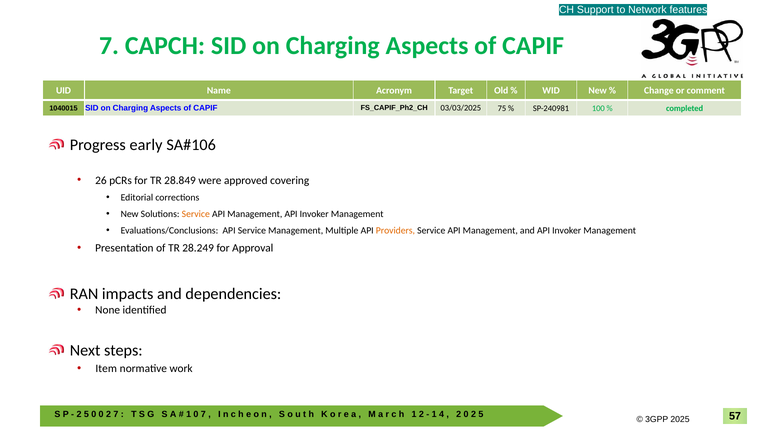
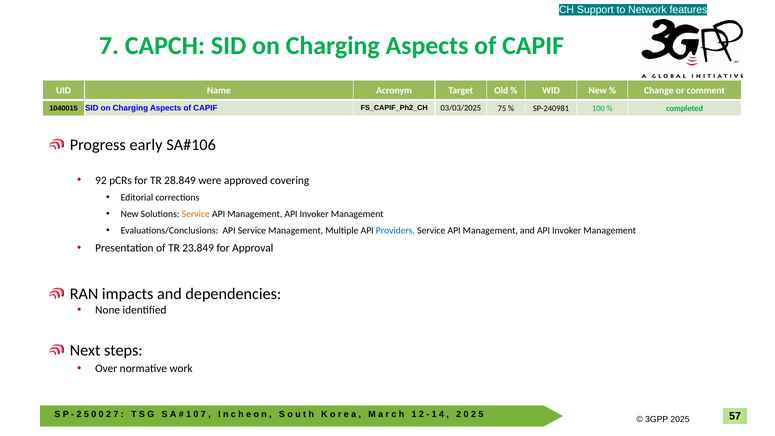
26: 26 -> 92 (101, 180)
Providers colour: orange -> blue (395, 231)
28.249: 28.249 -> 23.849 (198, 248)
Item: Item -> Over (106, 369)
